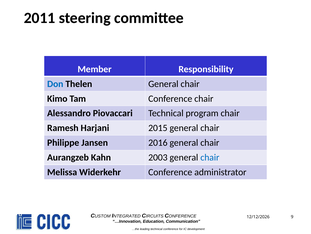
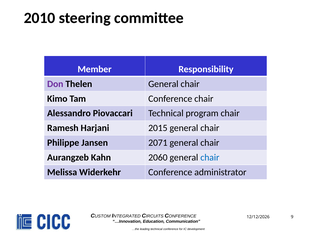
2011: 2011 -> 2010 (40, 18)
Don colour: blue -> purple (55, 84)
2016: 2016 -> 2071 (158, 142)
2003: 2003 -> 2060 (158, 157)
